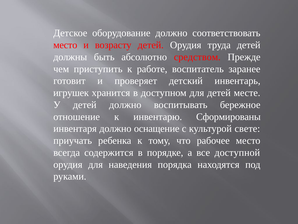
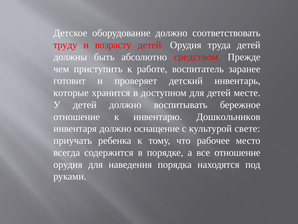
место: место -> труду (65, 45)
игрушек: игрушек -> которые (71, 93)
Сформированы: Сформированы -> Дошкольников (228, 116)
все доступной: доступной -> отношение (237, 152)
